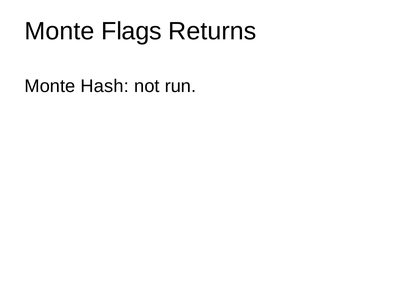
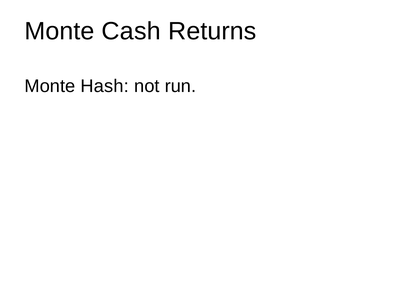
Flags: Flags -> Cash (131, 31)
